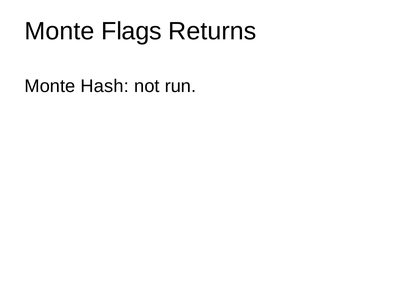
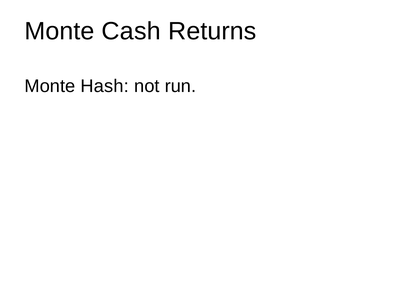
Flags: Flags -> Cash (131, 31)
